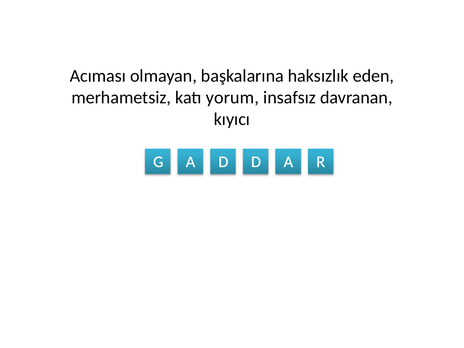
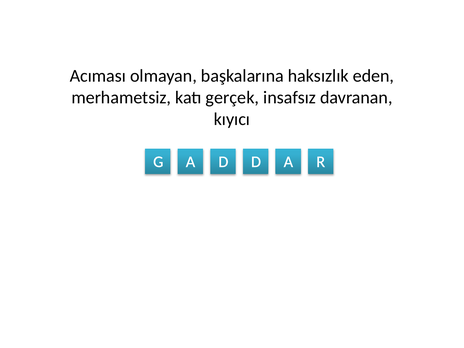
yorum: yorum -> gerçek (232, 98)
